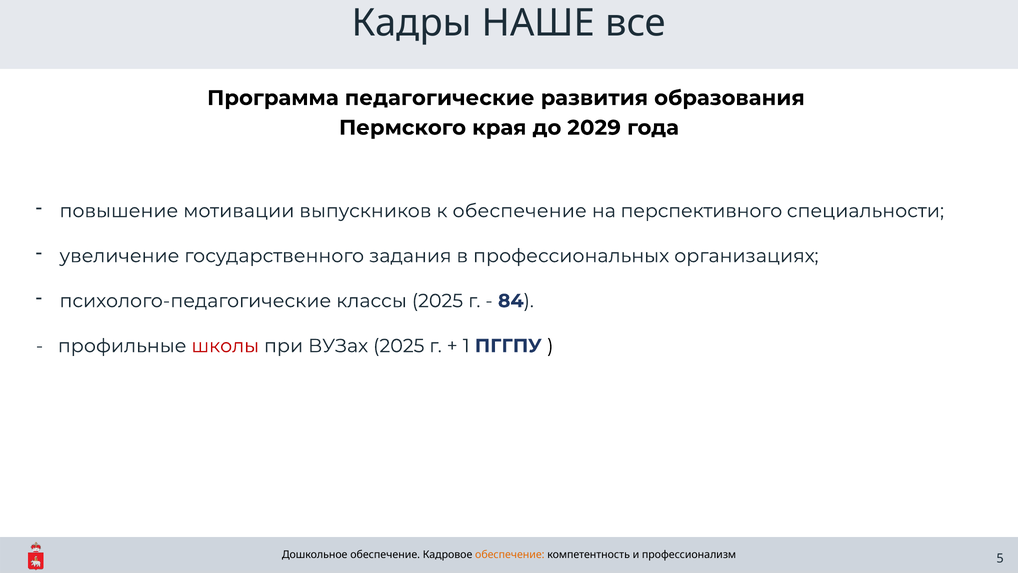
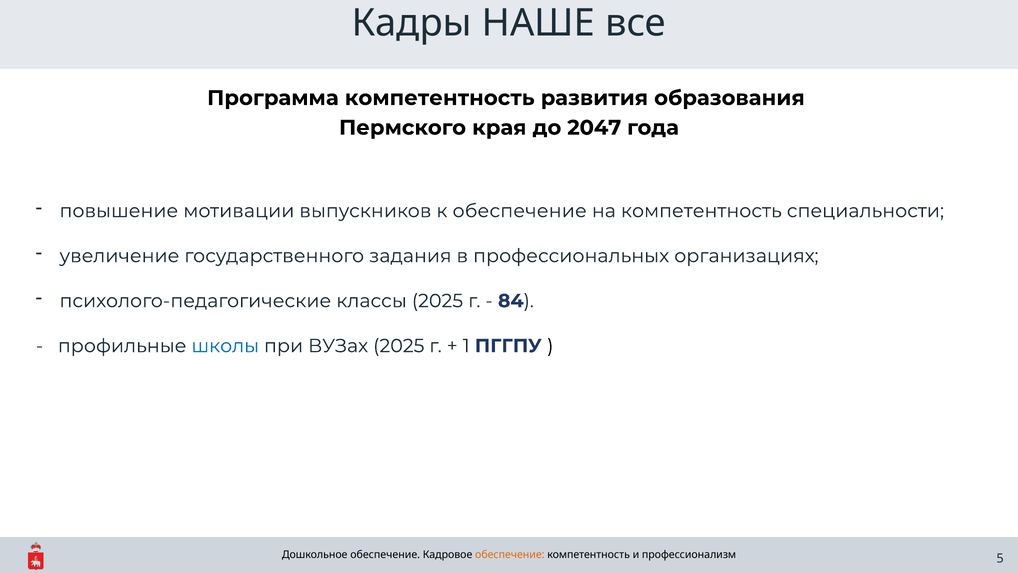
Программа педагогические: педагогические -> компетентность (440, 98)
2029: 2029 -> 2047 (594, 128)
на перспективного: перспективного -> компетентность (701, 211)
школы colour: red -> blue (225, 346)
